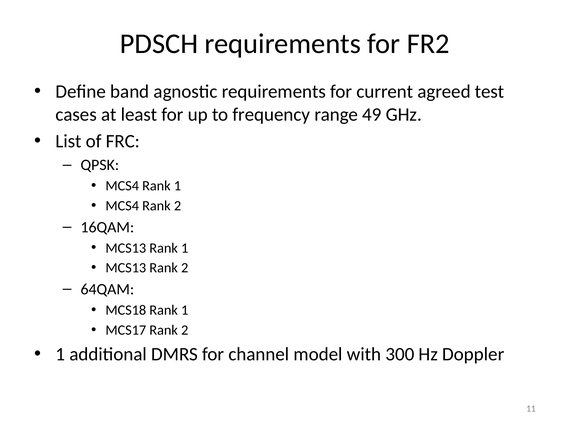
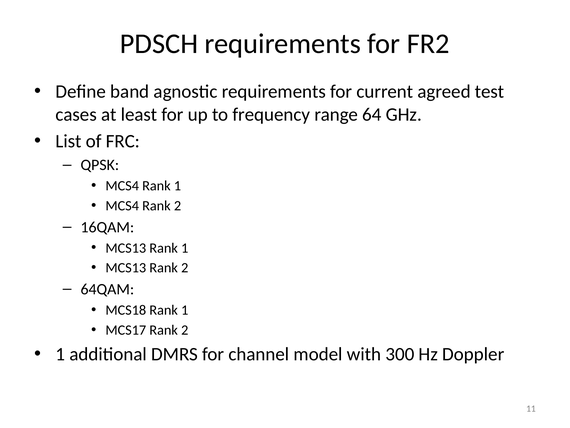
49: 49 -> 64 (372, 114)
